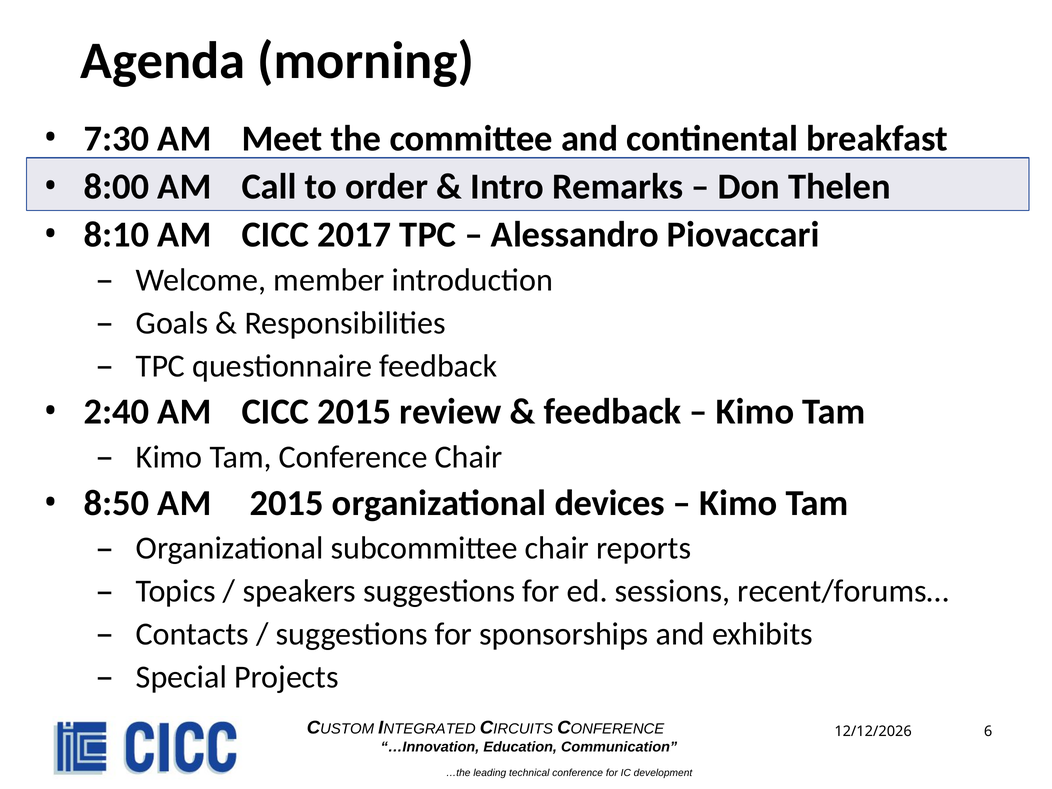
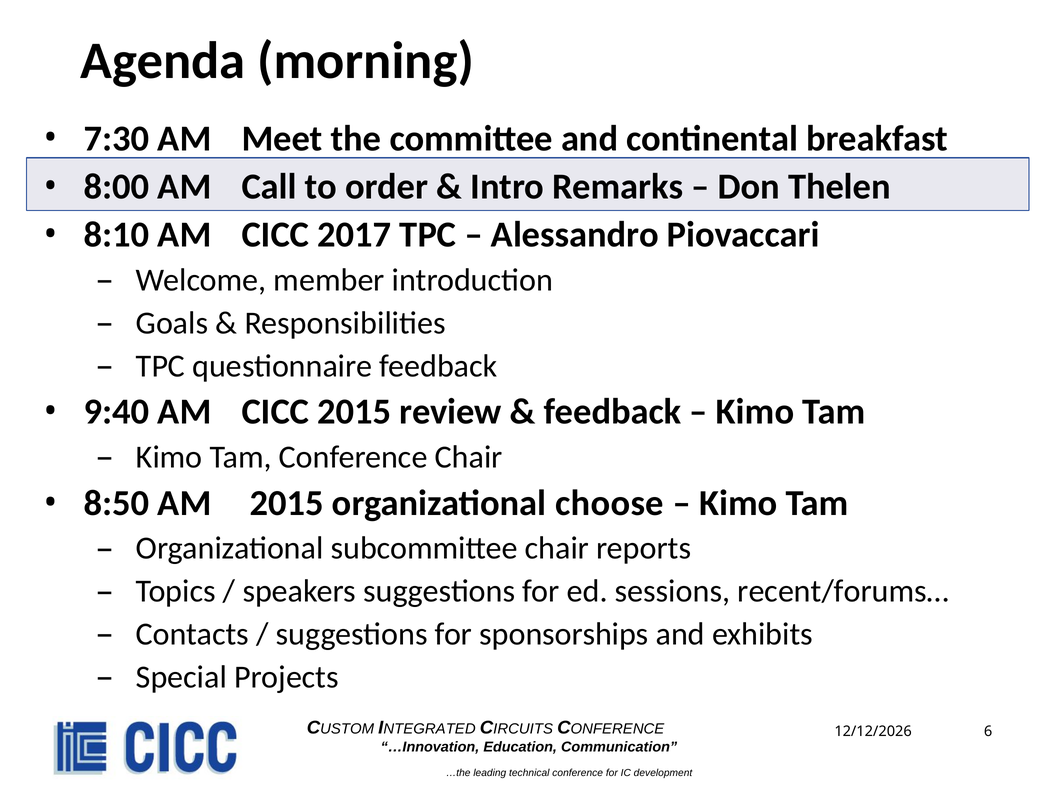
2:40: 2:40 -> 9:40 (117, 412)
devices: devices -> choose (609, 503)
